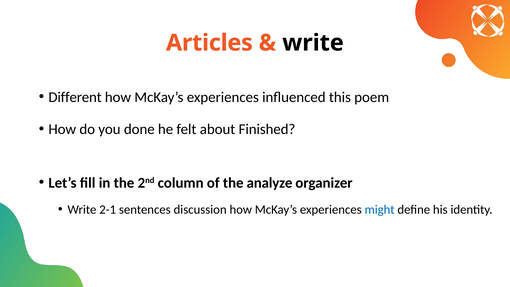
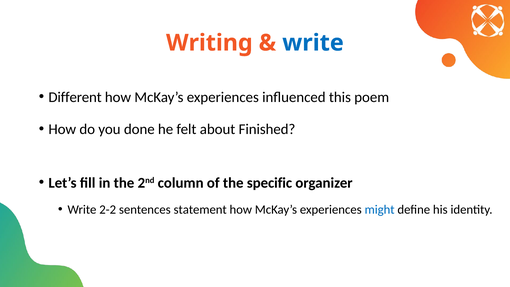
Articles: Articles -> Writing (209, 43)
write colour: black -> blue (313, 43)
analyze: analyze -> specific (269, 183)
2-1: 2-1 -> 2-2 (108, 210)
discussion: discussion -> statement (200, 210)
